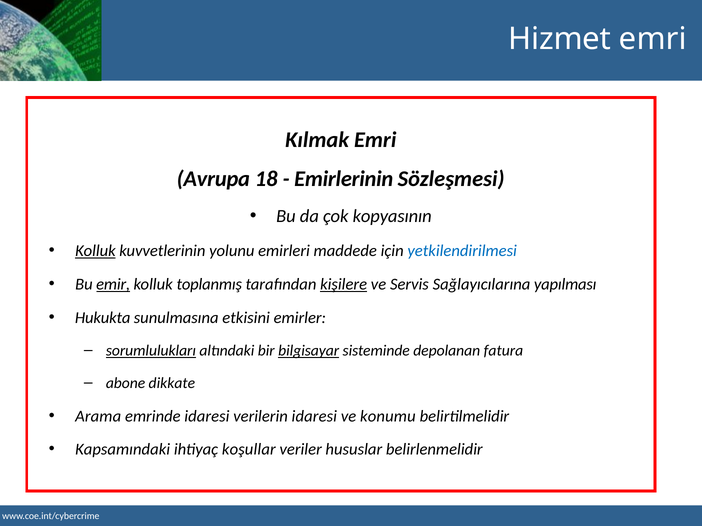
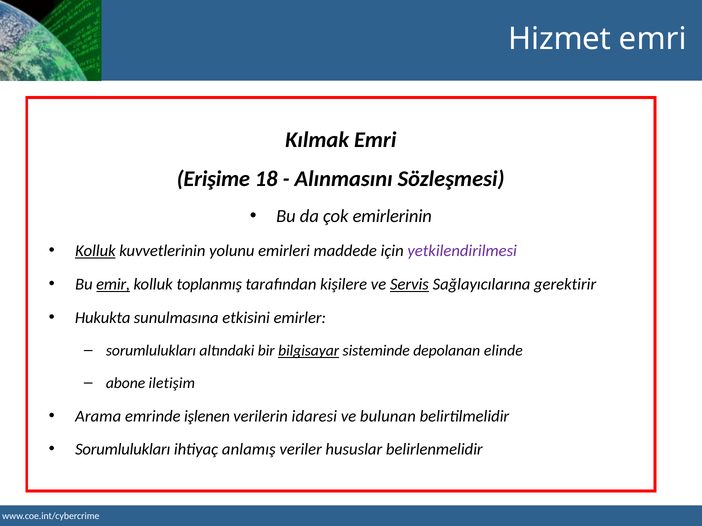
Avrupa: Avrupa -> Erişime (213, 179)
Emirlerinin: Emirlerinin -> Alınmasını (344, 179)
kopyasının: kopyasının -> emirlerinin (392, 217)
yetkilendirilmesi colour: blue -> purple (462, 251)
kişilere underline: present -> none (344, 284)
Servis underline: none -> present (409, 284)
yapılması: yapılması -> gerektirir (565, 284)
sorumlulukları underline: present -> none (151, 351)
fatura: fatura -> elinde (503, 351)
dikkate: dikkate -> iletişim (172, 383)
emrinde idaresi: idaresi -> işlenen (207, 416)
konumu: konumu -> bulunan (388, 416)
Kapsamındaki: Kapsamındaki -> Sorumlulukları (123, 450)
koşullar: koşullar -> anlamış (249, 450)
